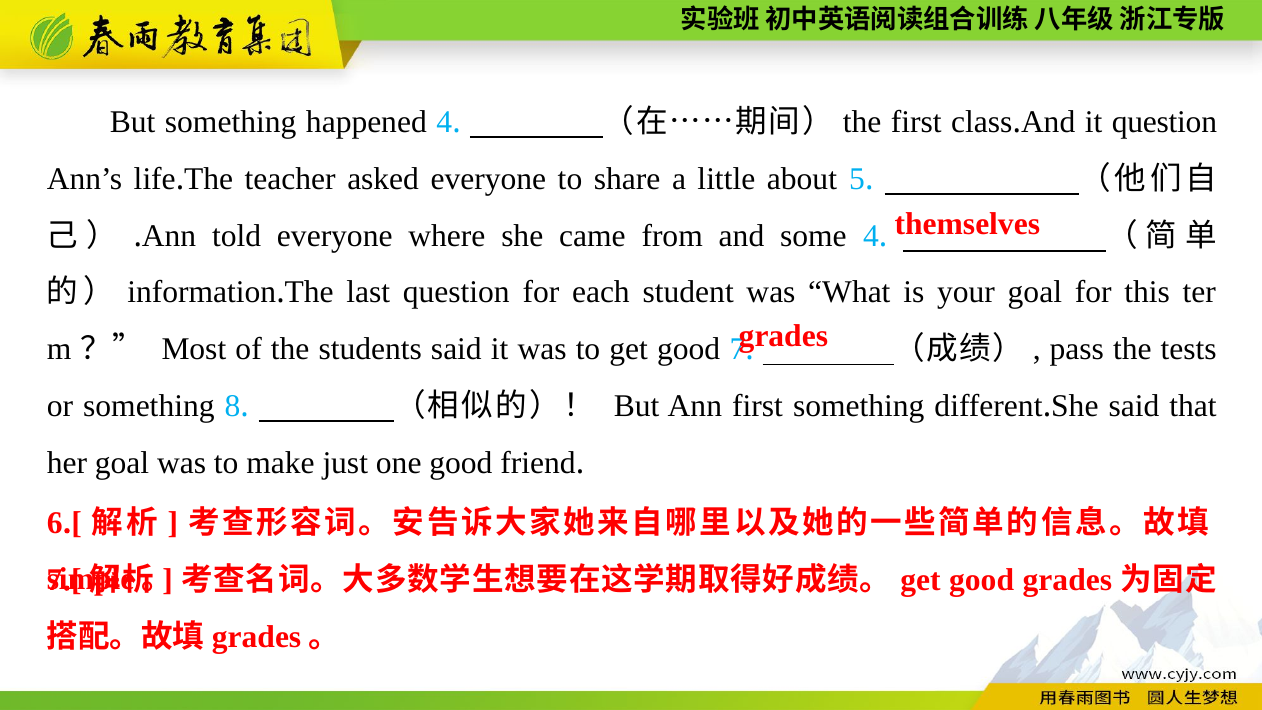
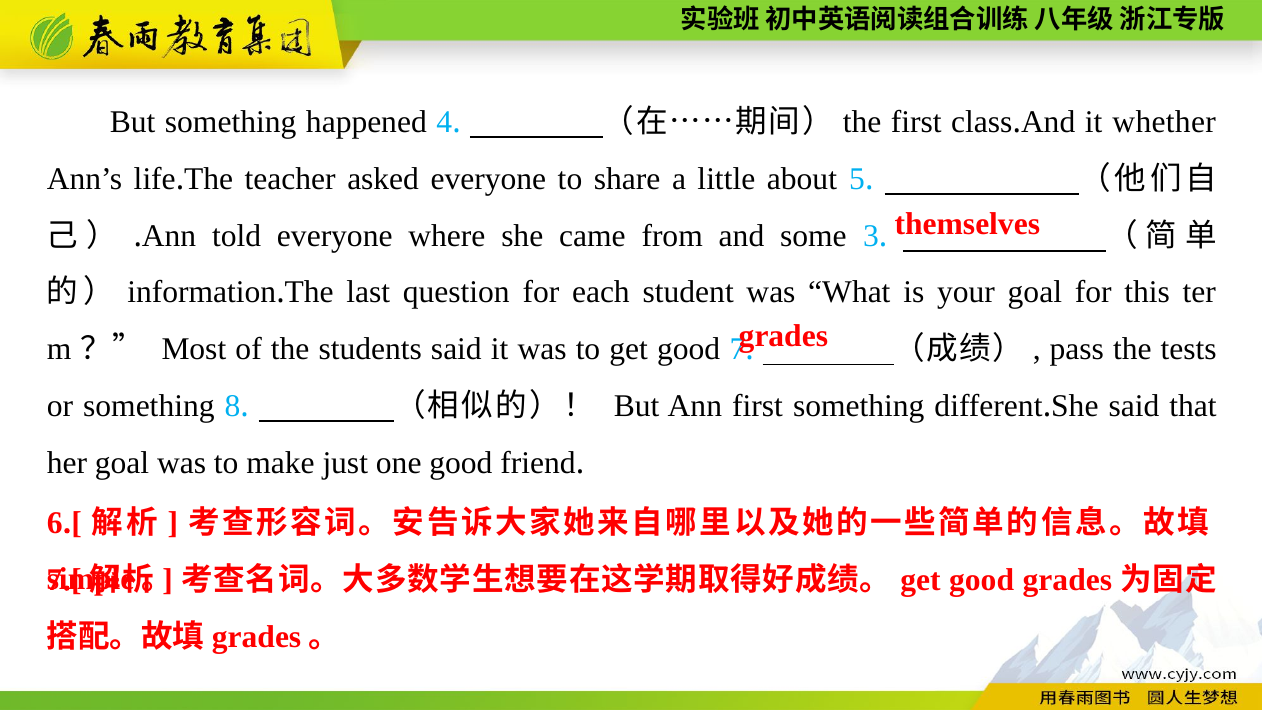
it question: question -> whether (1164, 122)
some 4: 4 -> 3 (871, 236)
